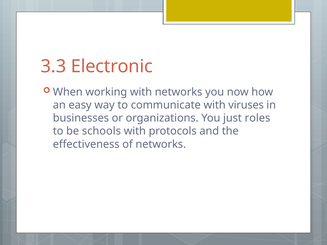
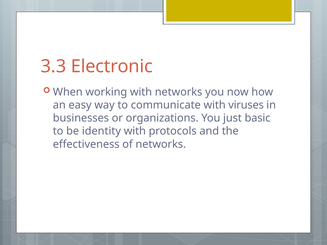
roles: roles -> basic (258, 118)
schools: schools -> identity (101, 131)
